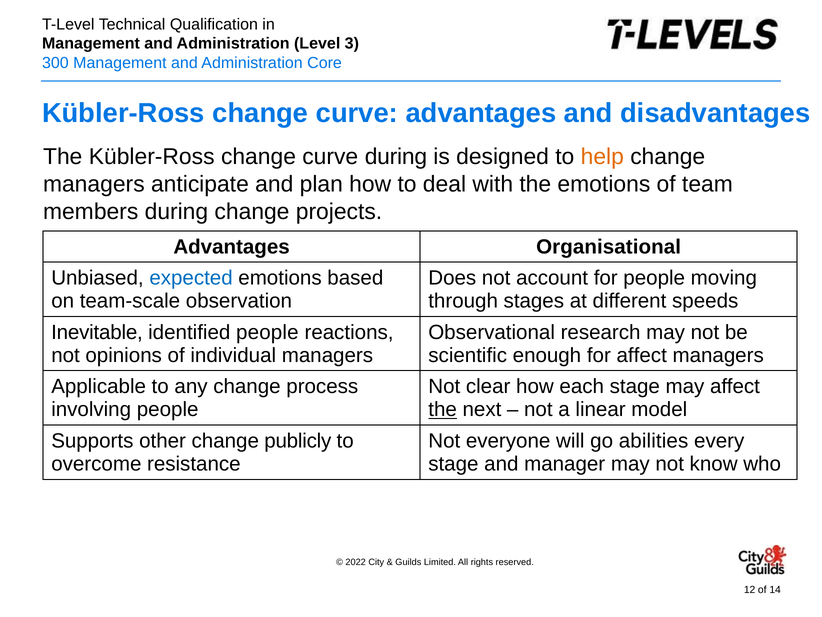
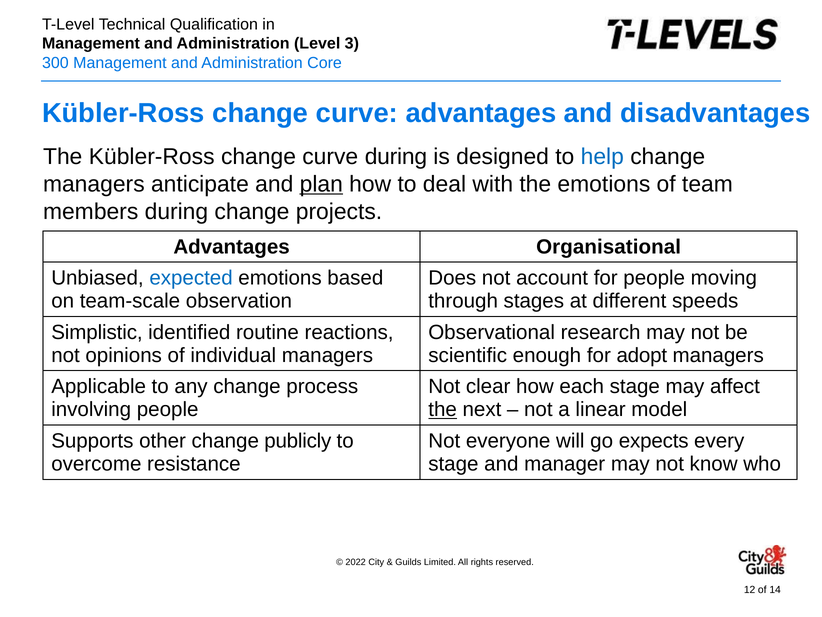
help colour: orange -> blue (602, 157)
plan underline: none -> present (321, 184)
Inevitable: Inevitable -> Simplistic (97, 332)
identified people: people -> routine (267, 332)
for affect: affect -> adopt (642, 355)
abilities: abilities -> expects (654, 441)
